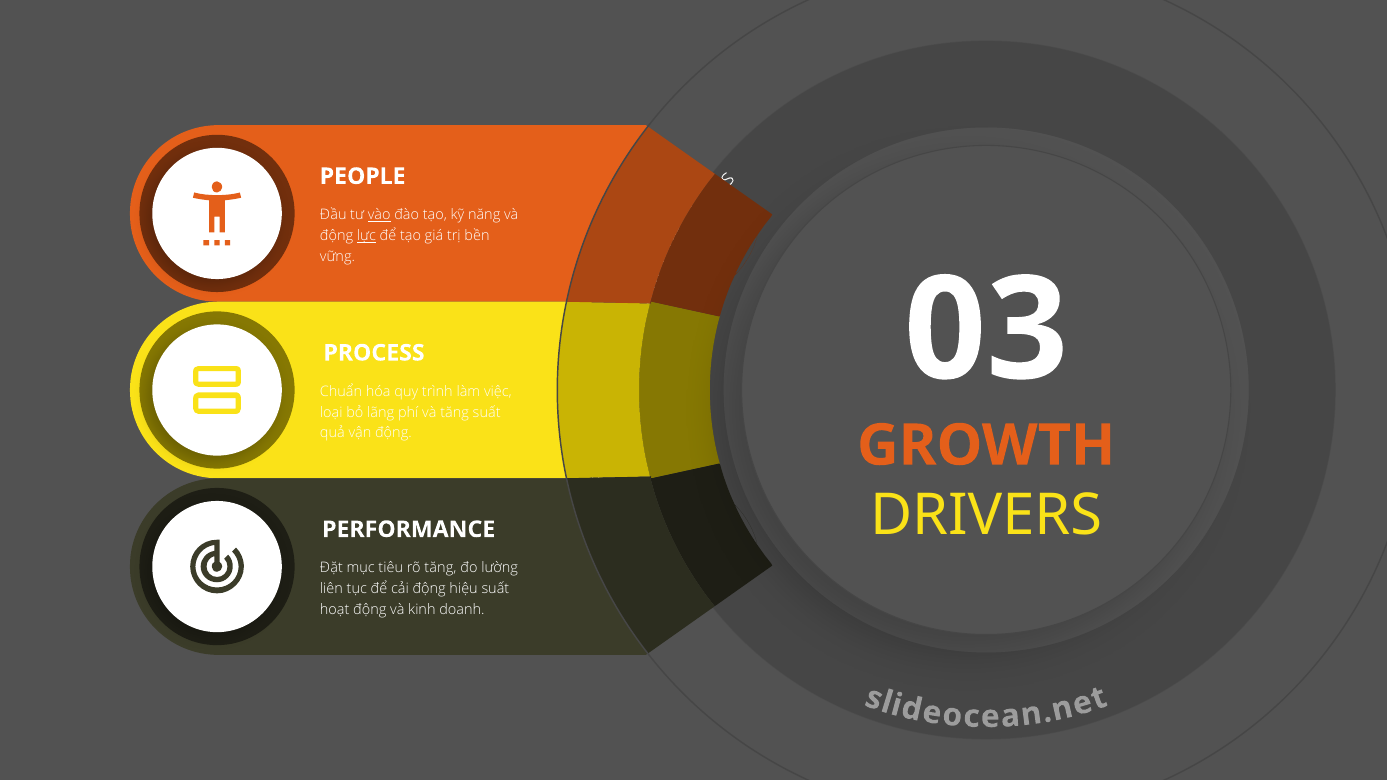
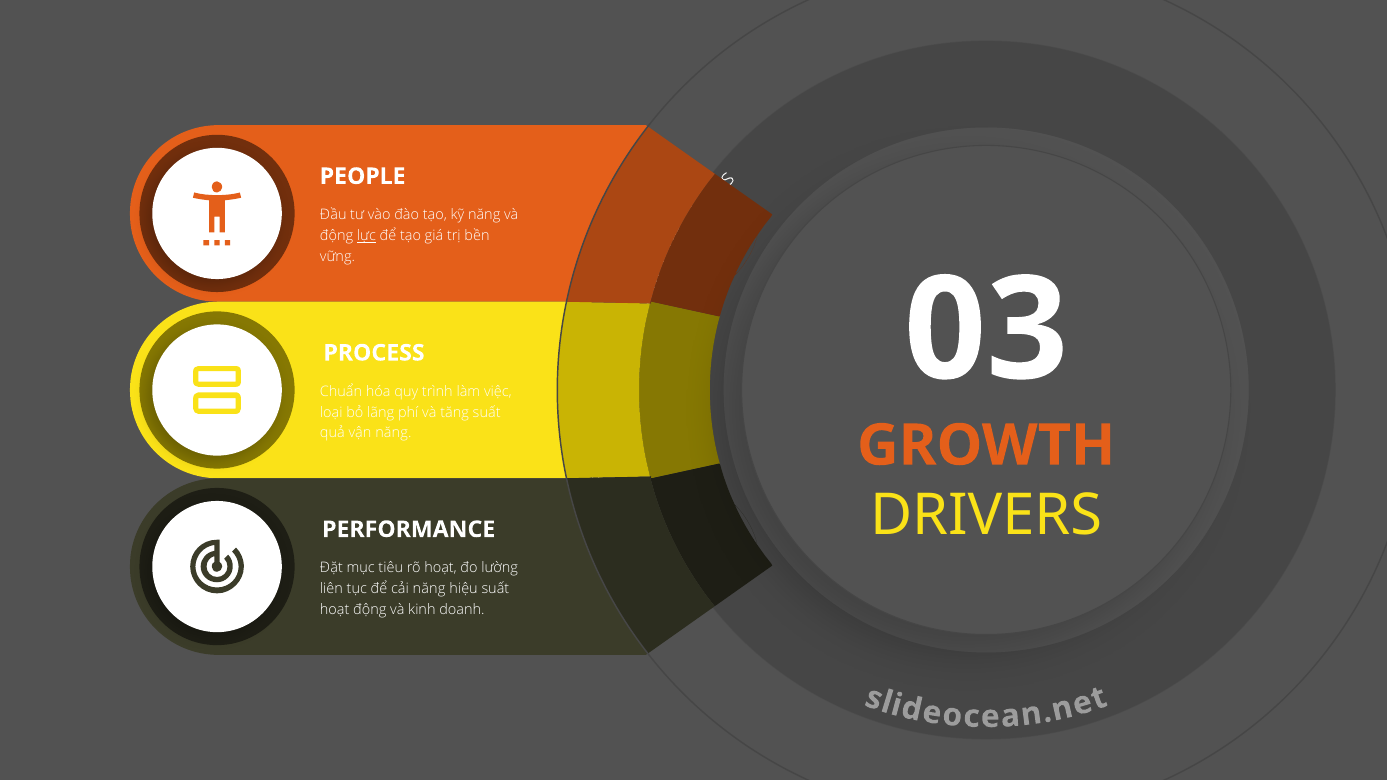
vào underline: present -> none (379, 215)
vận động: động -> năng (393, 433)
rõ tăng: tăng -> hoạt (441, 568)
cải động: động -> năng (429, 589)
